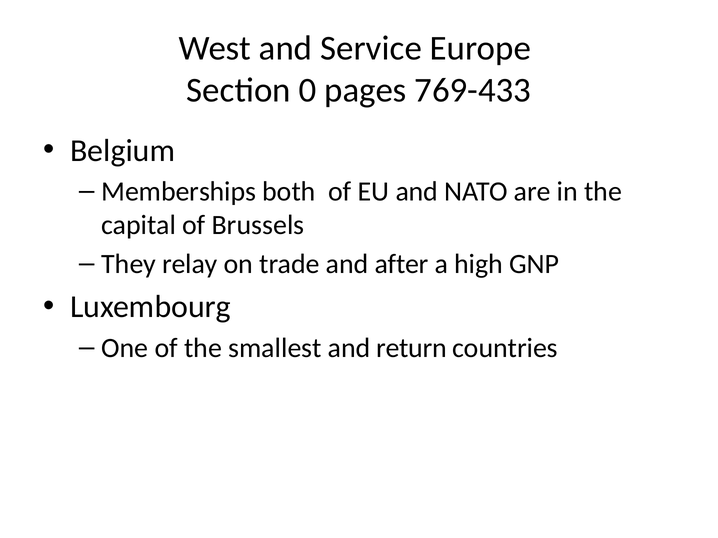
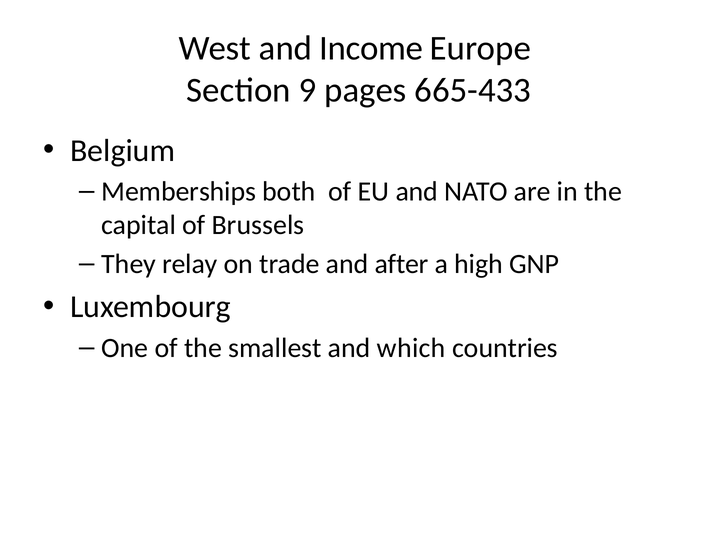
Service: Service -> Income (371, 49)
0: 0 -> 9 (308, 90)
769-433: 769-433 -> 665-433 (473, 90)
return: return -> which (411, 348)
